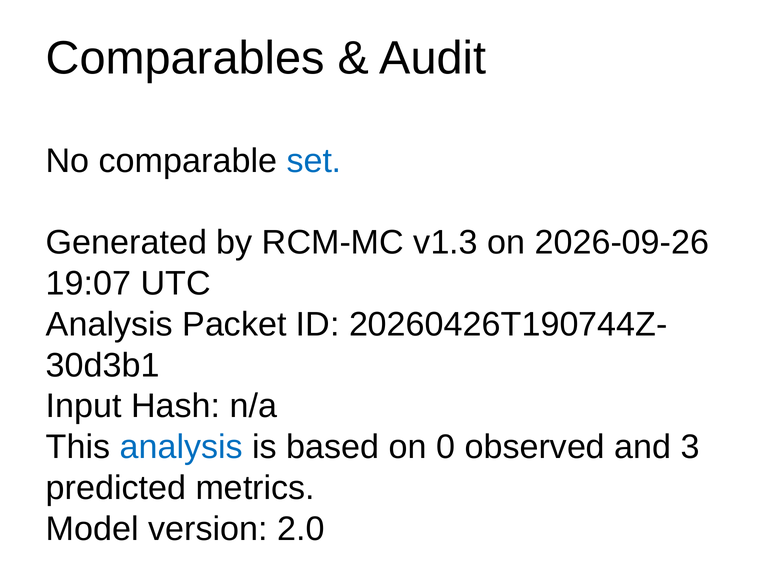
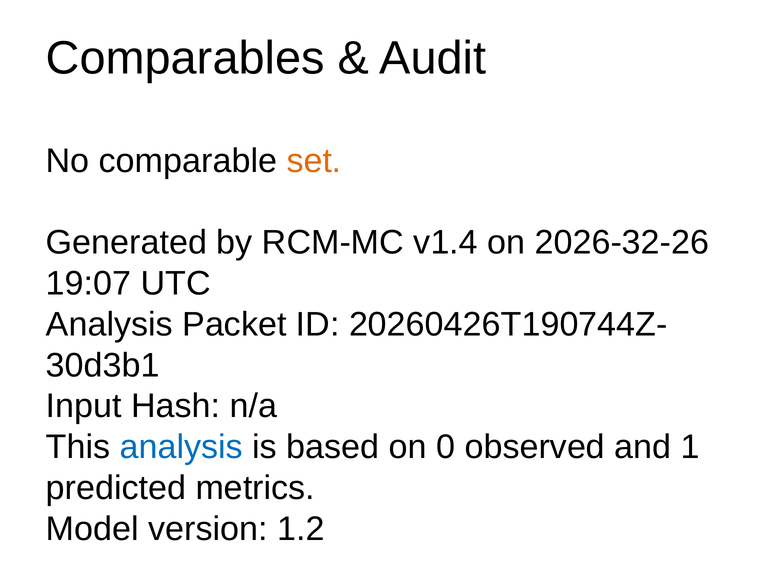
set colour: blue -> orange (314, 161)
v1.3: v1.3 -> v1.4 (446, 243)
2026-09-26: 2026-09-26 -> 2026-32-26 (622, 243)
3: 3 -> 1 (690, 447)
2.0: 2.0 -> 1.2 (301, 529)
